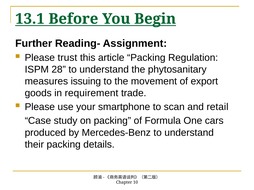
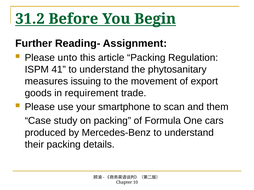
13.1: 13.1 -> 31.2 (30, 19)
trust: trust -> unto (67, 58)
28: 28 -> 41 (59, 70)
retail: retail -> them (218, 107)
